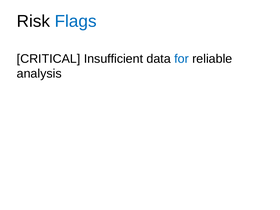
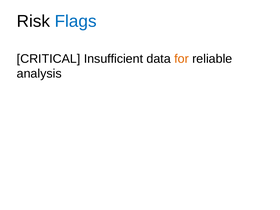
for colour: blue -> orange (181, 59)
